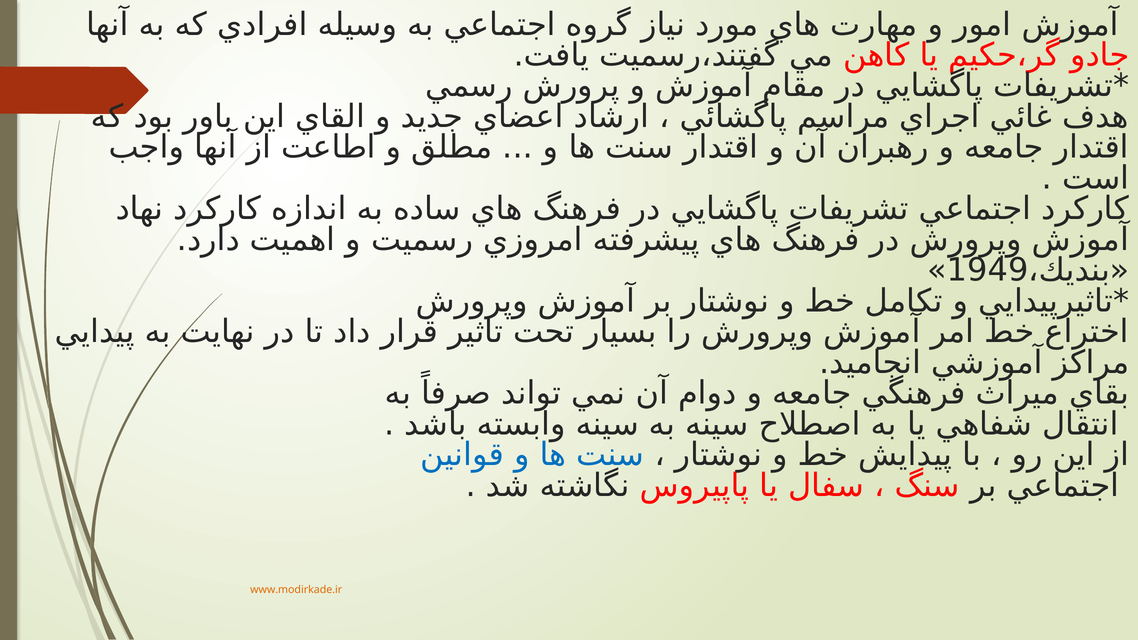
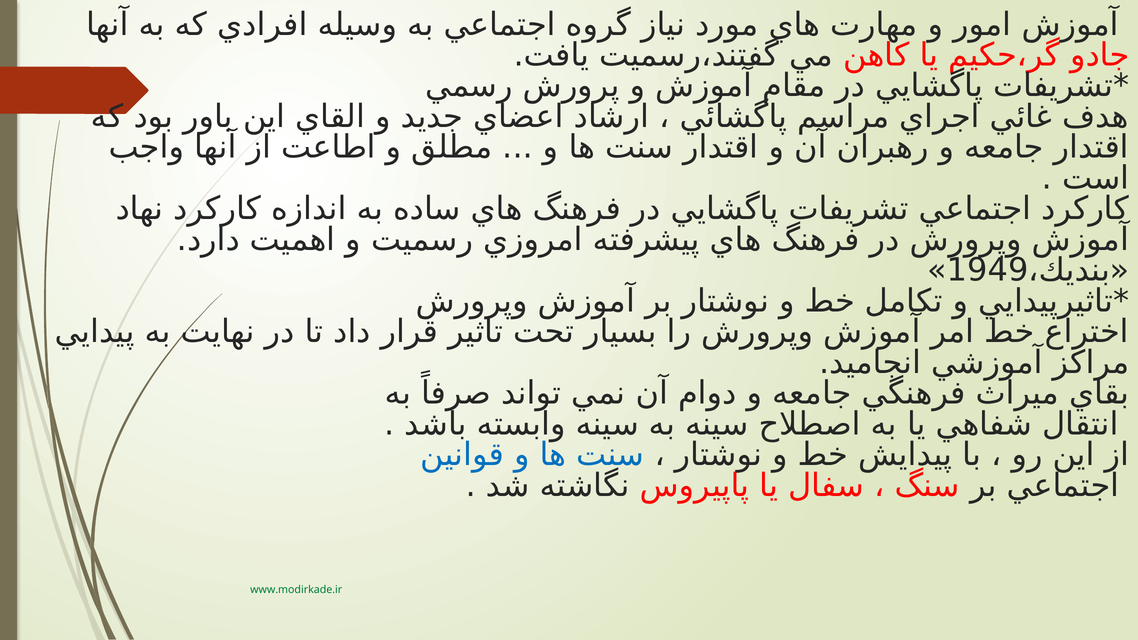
www.modirkade.ir colour: orange -> green (296, 590)
